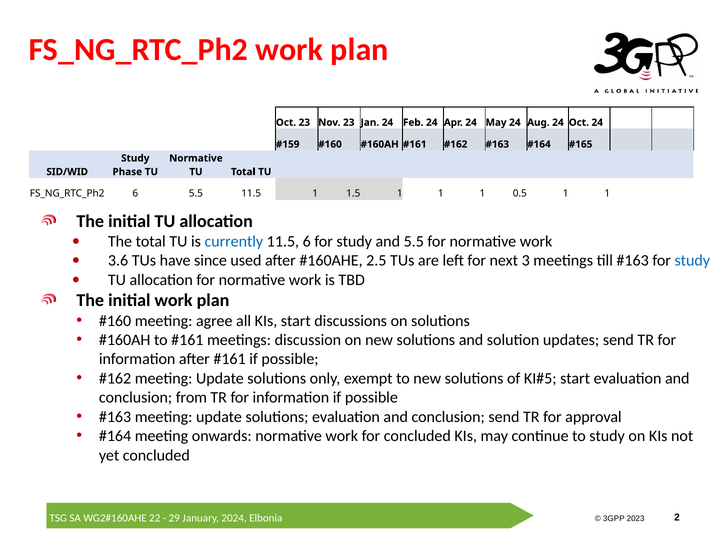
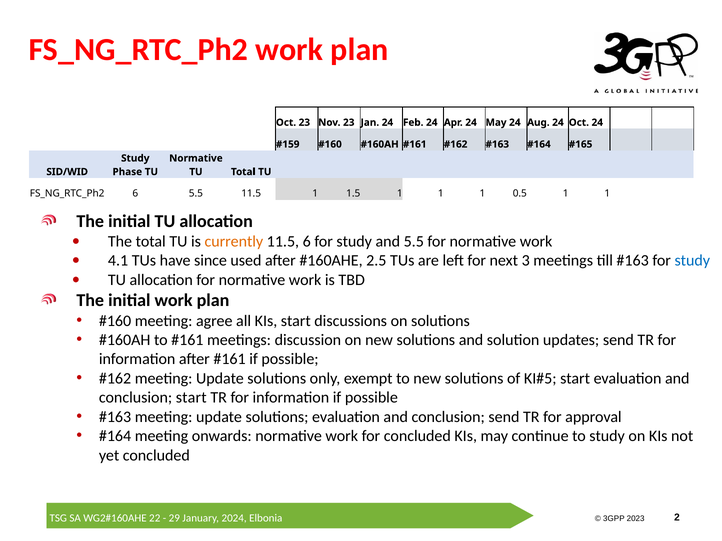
currently colour: blue -> orange (234, 242)
3.6: 3.6 -> 4.1 (118, 261)
conclusion from: from -> start (191, 398)
